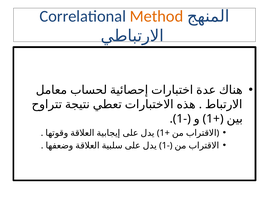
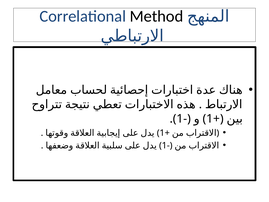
Method colour: orange -> black (156, 16)
